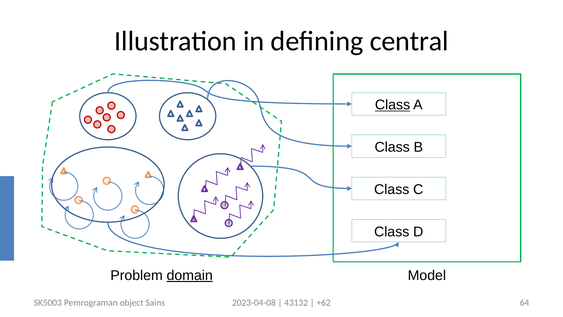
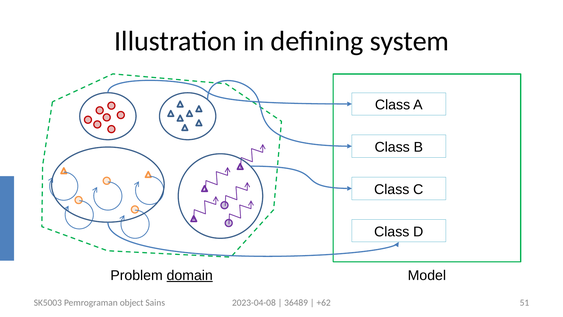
central: central -> system (409, 41)
Class underline: present -> none (393, 105)
43132: 43132 -> 36489 (296, 303)
64: 64 -> 51 (524, 303)
